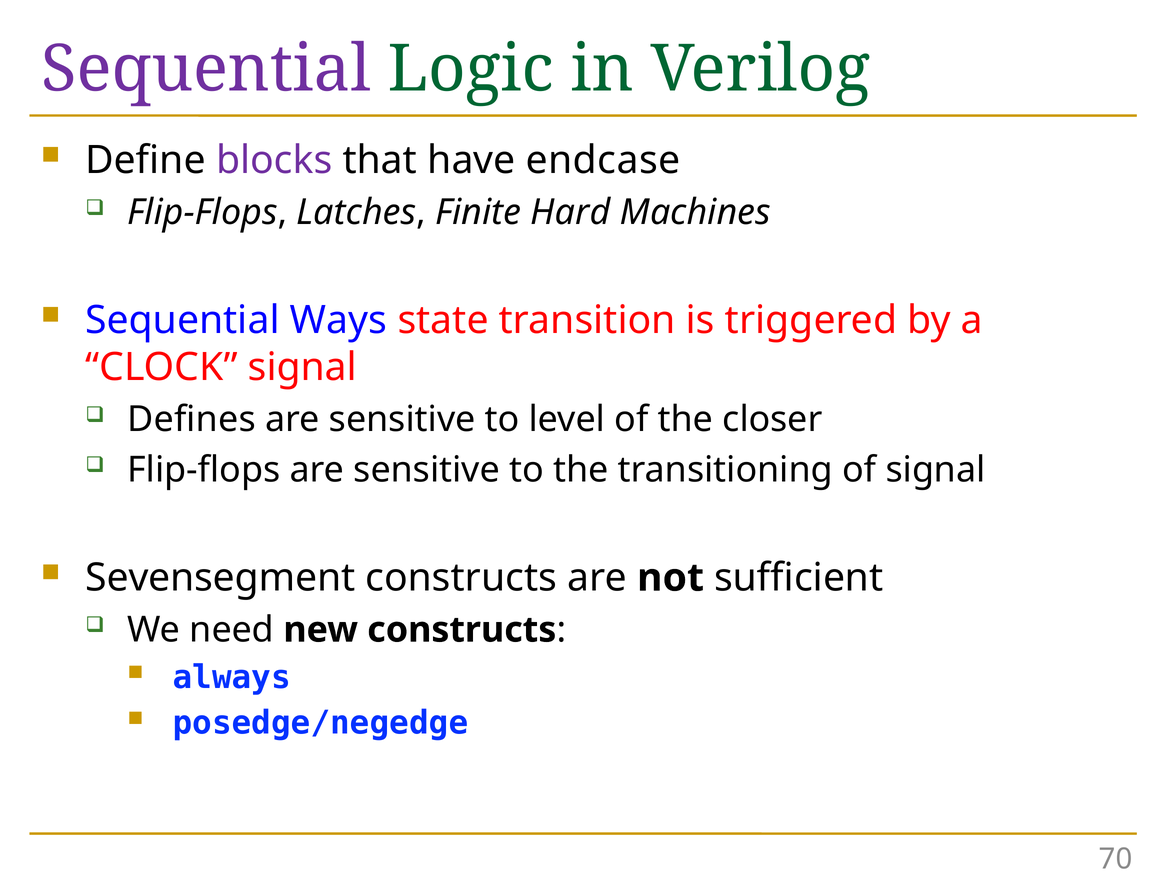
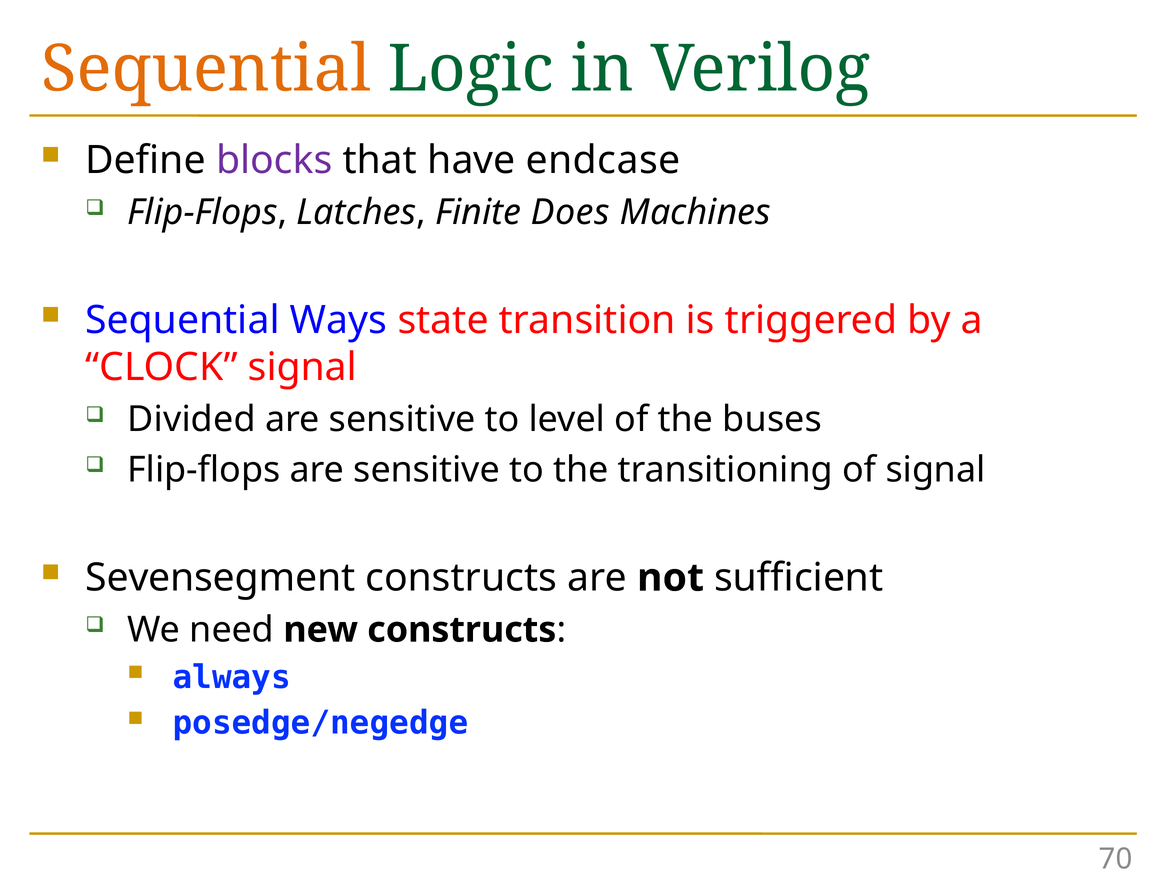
Sequential colour: purple -> orange (206, 69)
Hard: Hard -> Does (570, 212)
Defines: Defines -> Divided (192, 420)
closer: closer -> buses (772, 420)
